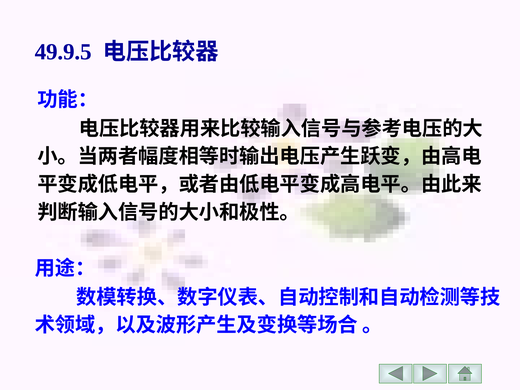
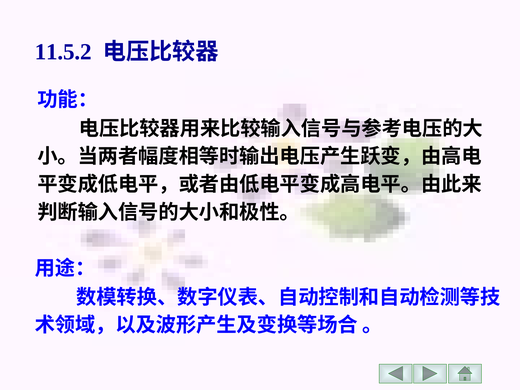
49.9.5: 49.9.5 -> 11.5.2 (63, 52)
